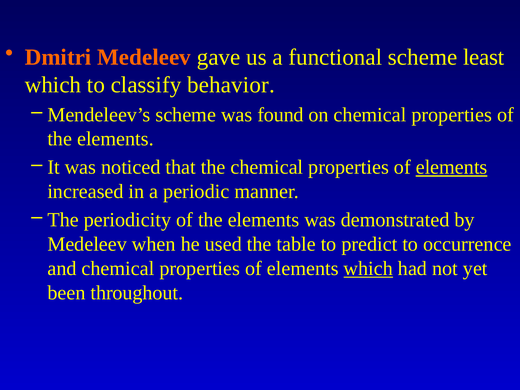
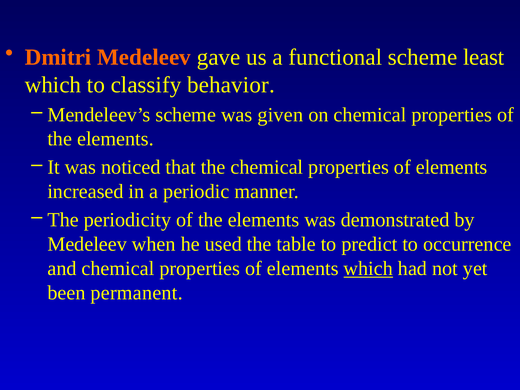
found: found -> given (280, 115)
elements underline: present -> none (452, 167)
throughout: throughout -> permanent (137, 293)
